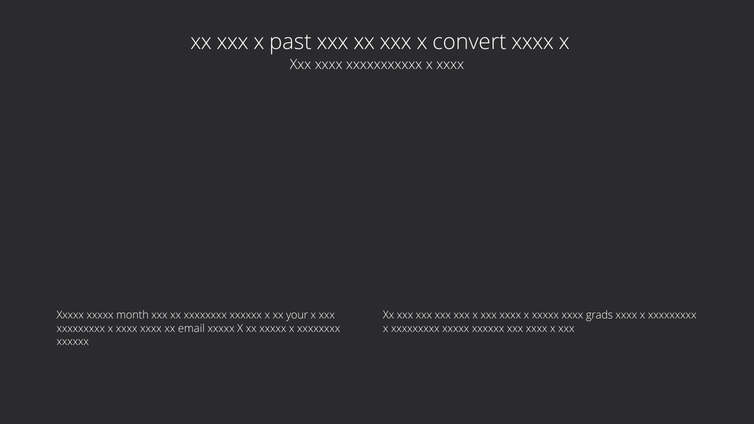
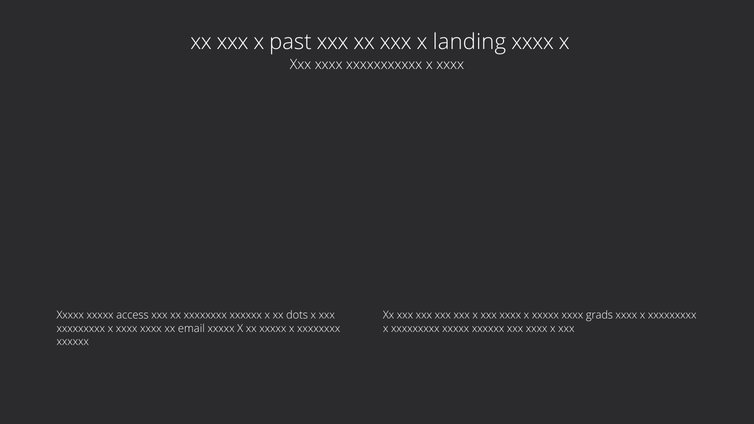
convert: convert -> landing (469, 42)
month: month -> access (132, 315)
your: your -> dots (297, 315)
